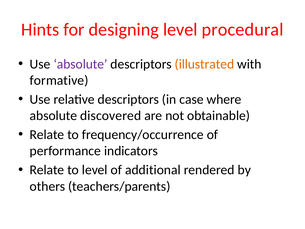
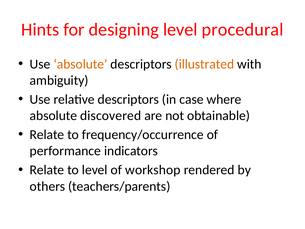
absolute colour: purple -> orange (80, 64)
formative: formative -> ambiguity (59, 80)
additional: additional -> workshop (153, 170)
